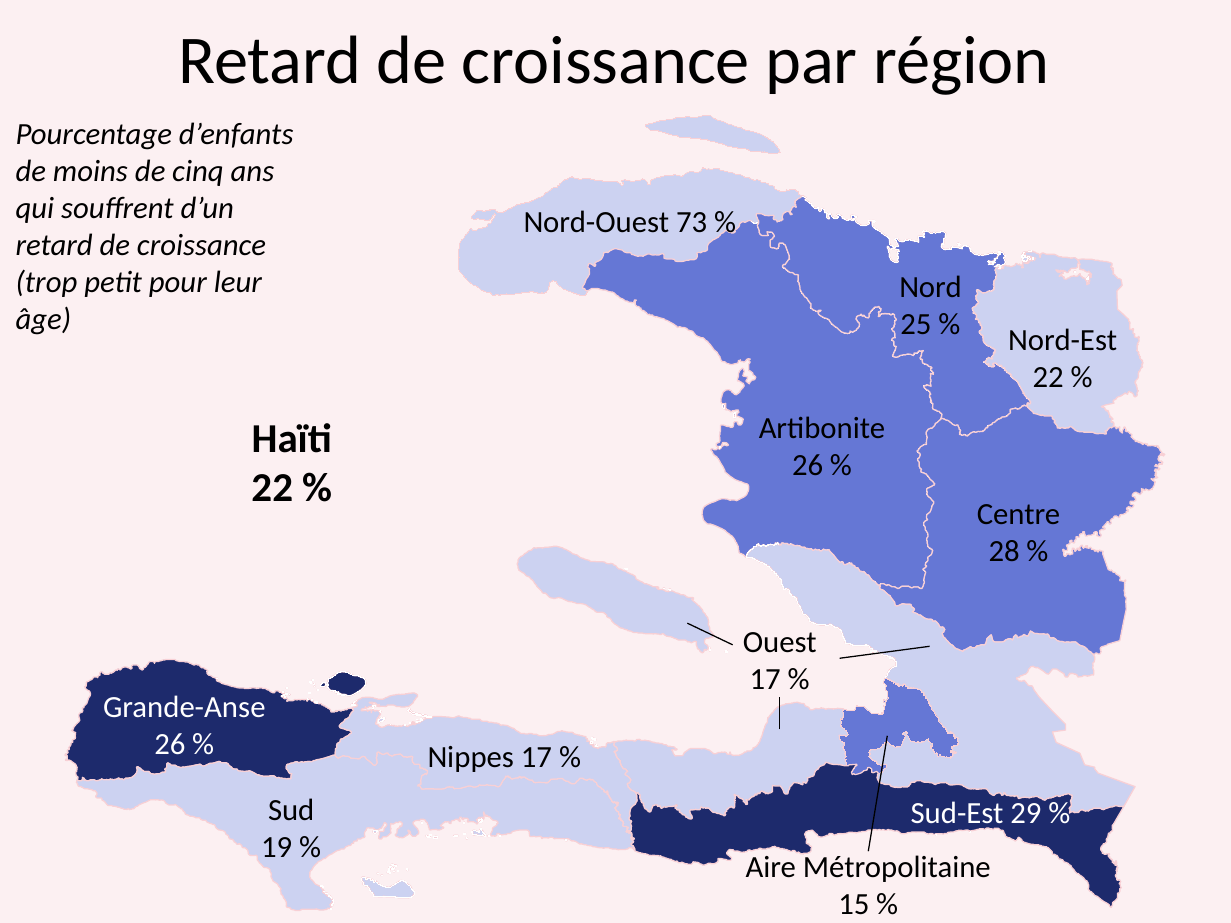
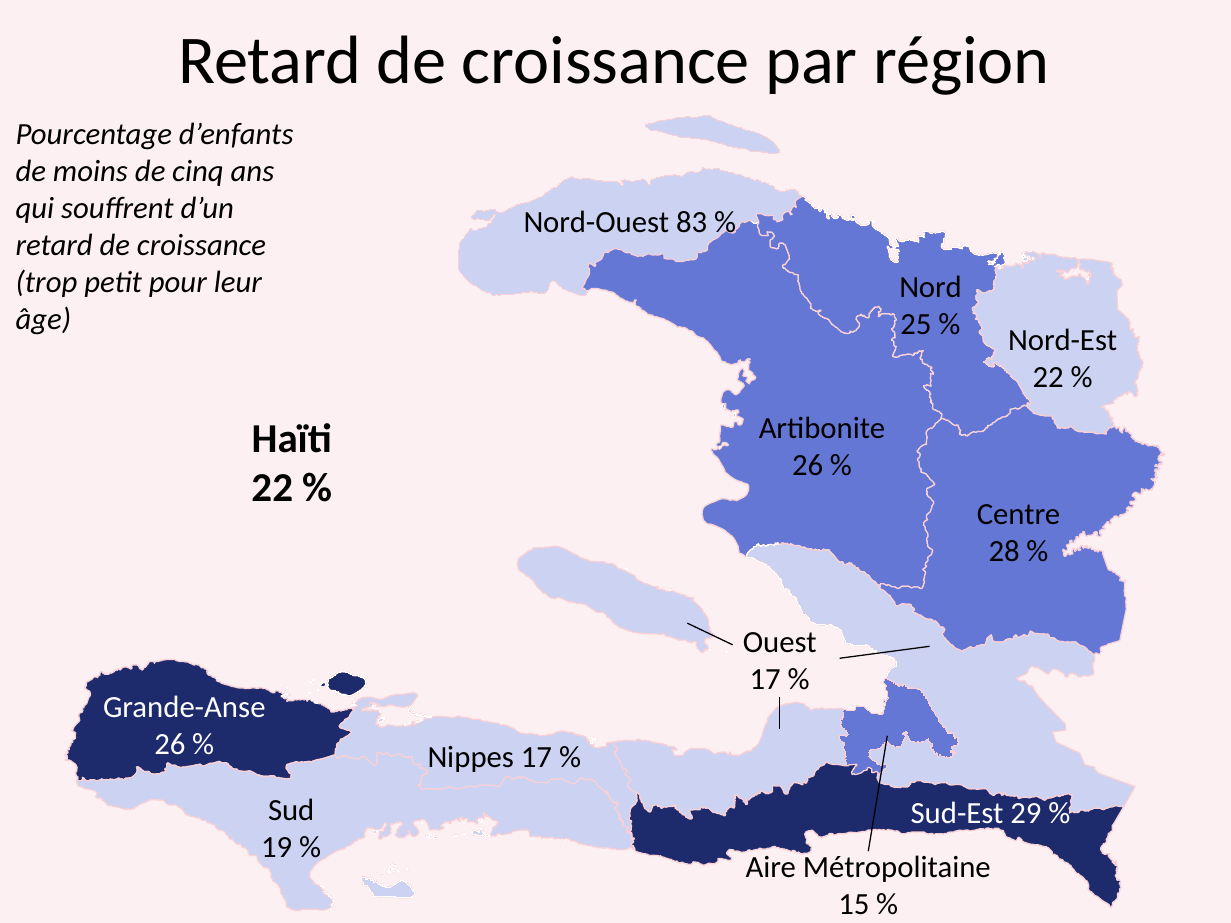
73: 73 -> 83 (692, 222)
